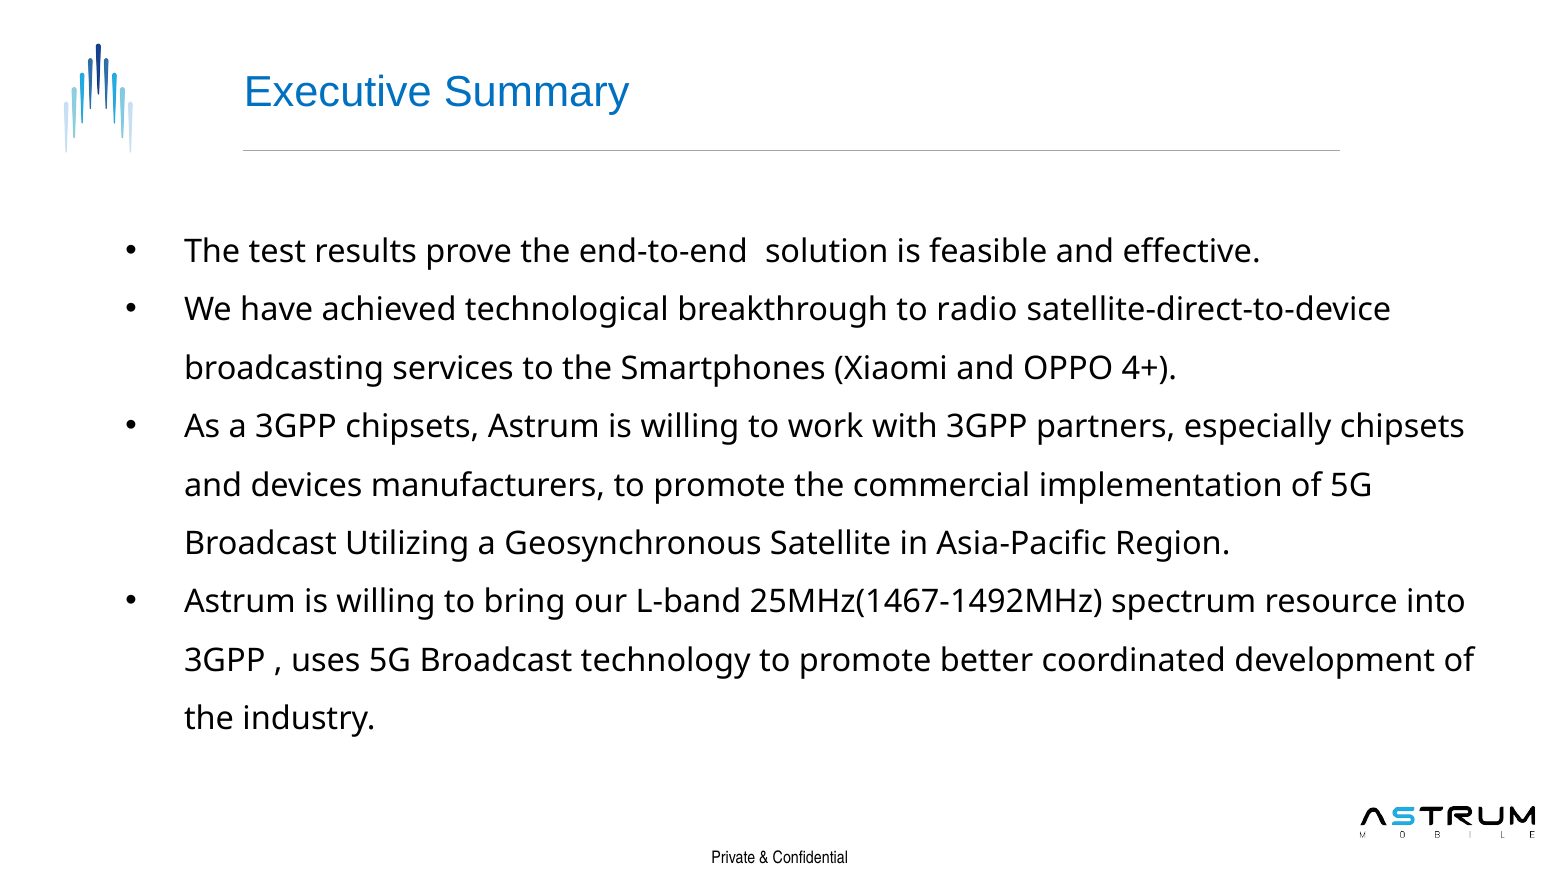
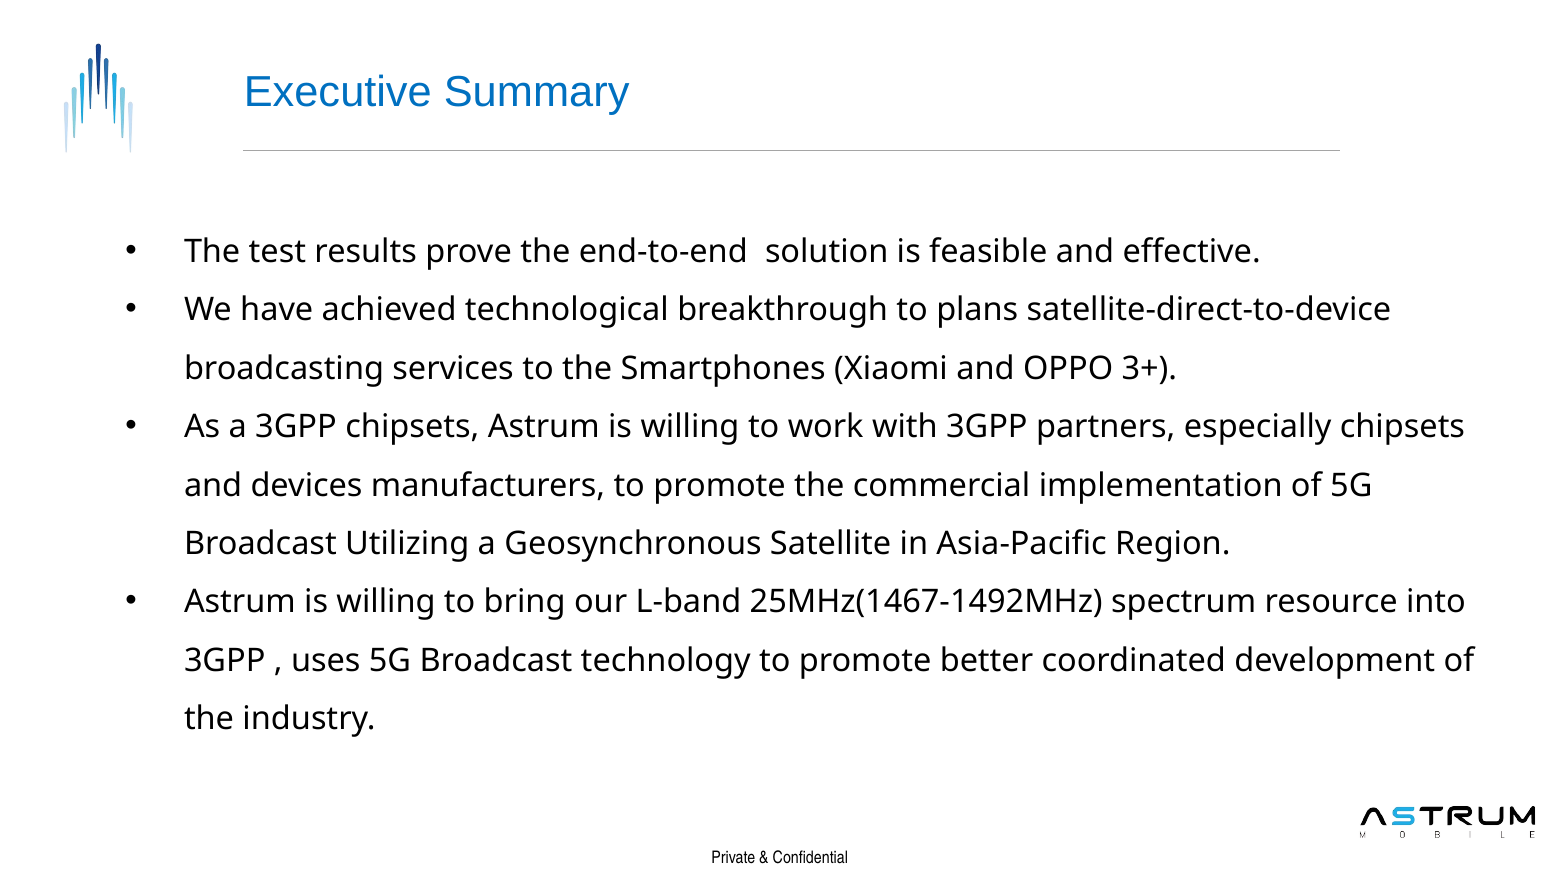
radio: radio -> plans (977, 310)
4+: 4+ -> 3+ (1149, 369)
